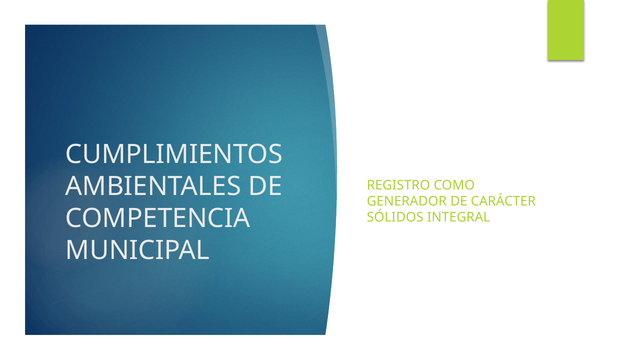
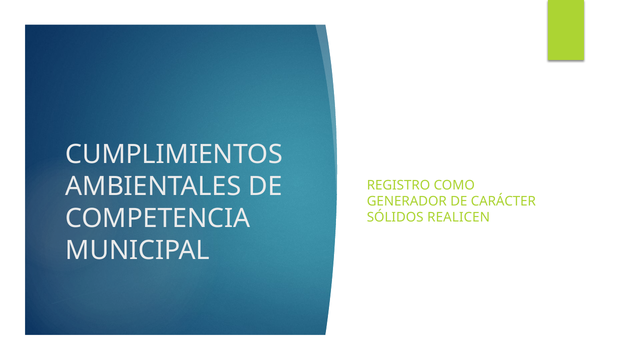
INTEGRAL: INTEGRAL -> REALICEN (459, 217)
